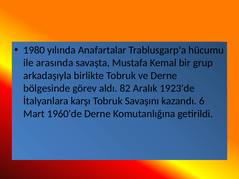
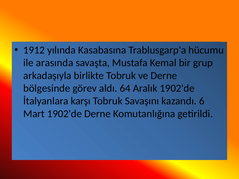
1980: 1980 -> 1912 (34, 50)
Anafartalar: Anafartalar -> Kasabasına (102, 50)
82: 82 -> 64 (125, 88)
Aralık 1923'de: 1923'de -> 1902'de (177, 88)
Mart 1960'de: 1960'de -> 1902'de (64, 114)
